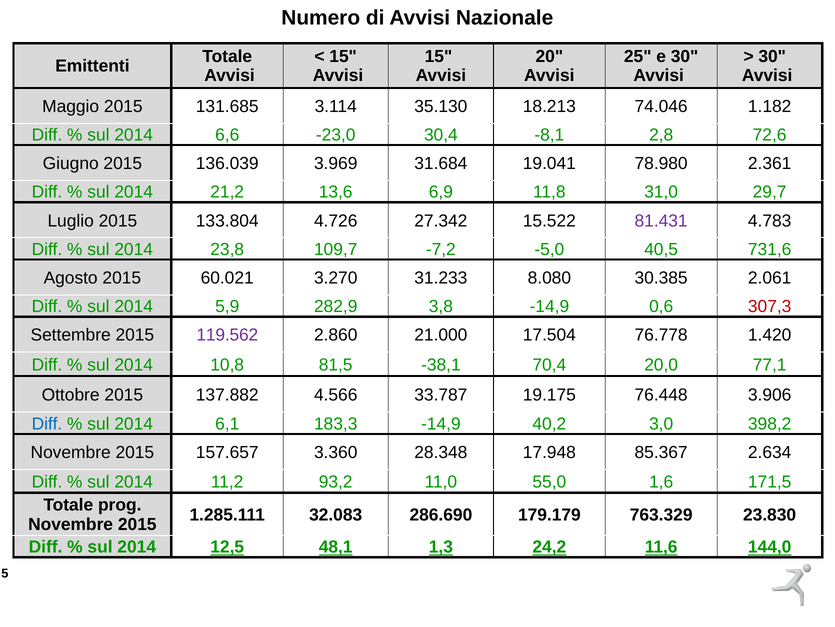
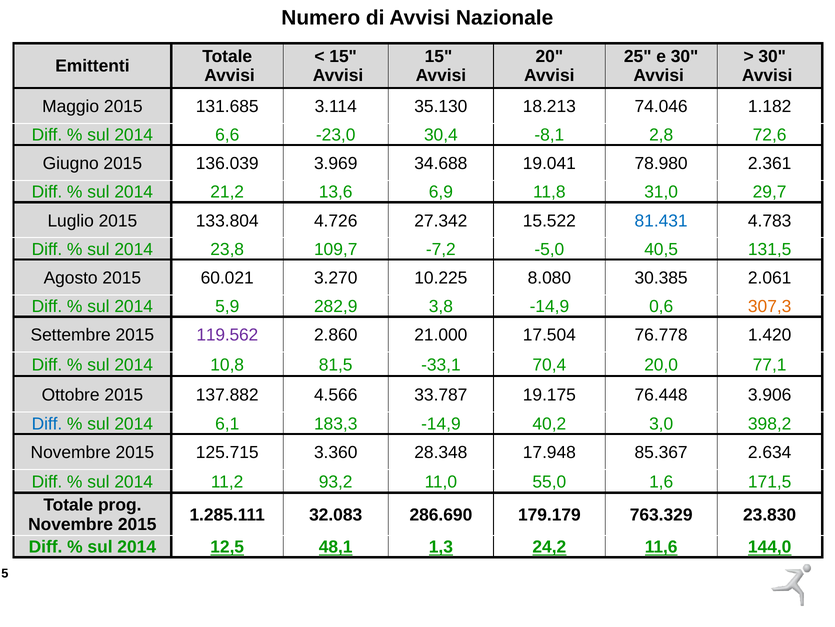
31.684: 31.684 -> 34.688 (441, 163)
81.431 colour: purple -> blue (661, 220)
731,6: 731,6 -> 131,5 (770, 249)
31.233: 31.233 -> 10.225 (441, 278)
307,3 colour: red -> orange (770, 306)
-38,1: -38,1 -> -33,1 (441, 364)
157.657: 157.657 -> 125.715 (227, 452)
